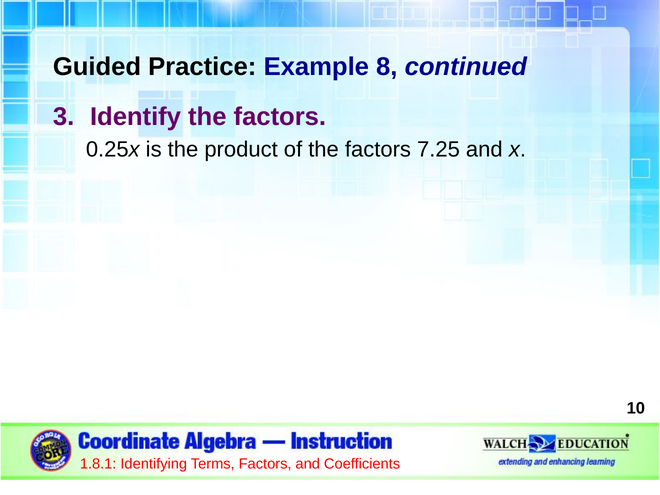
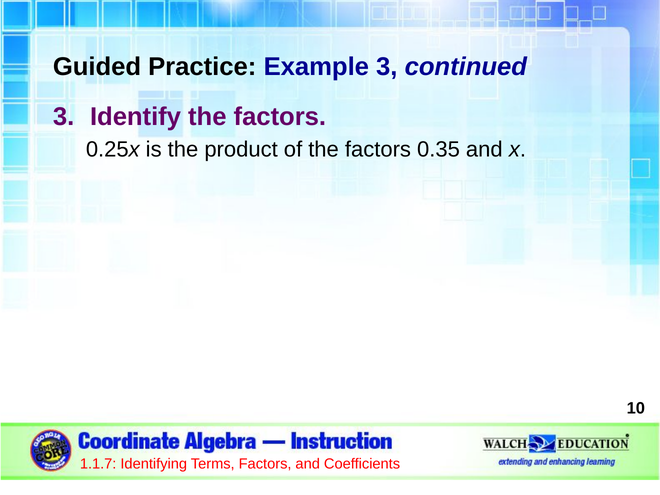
Example 8: 8 -> 3 (387, 67)
7.25: 7.25 -> 0.35 (438, 150)
1.8.1: 1.8.1 -> 1.1.7 (98, 464)
